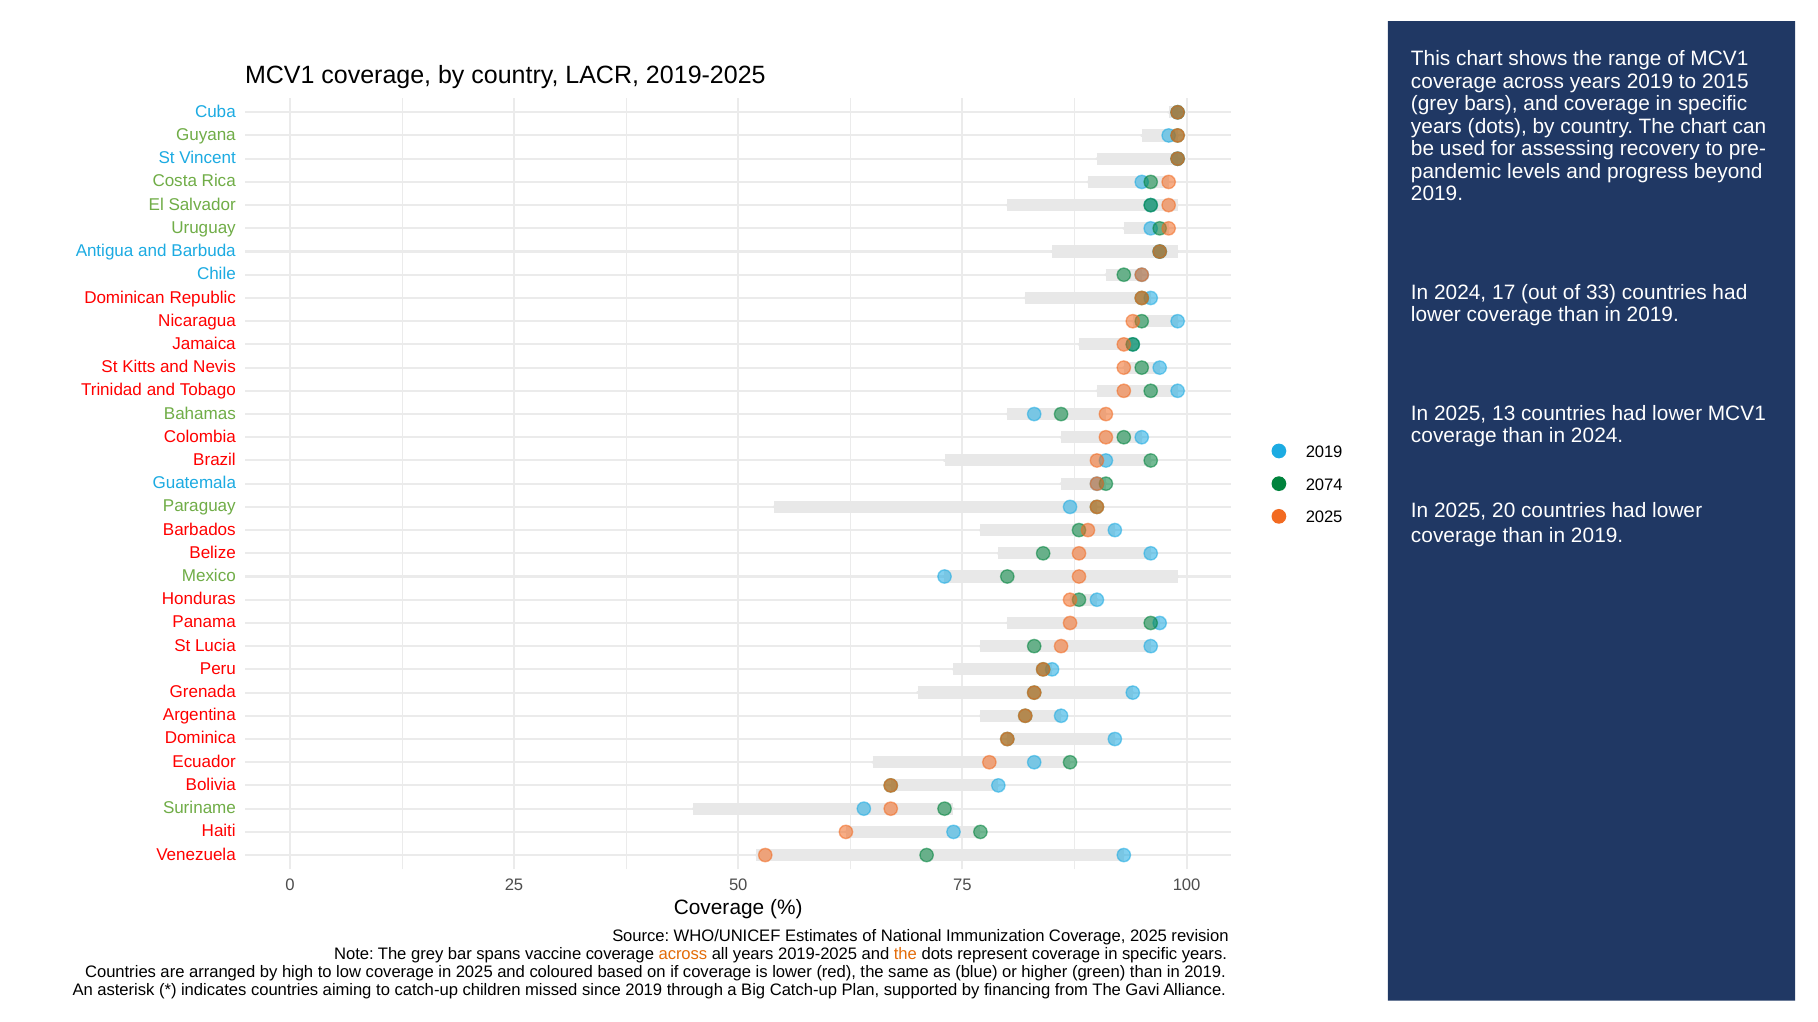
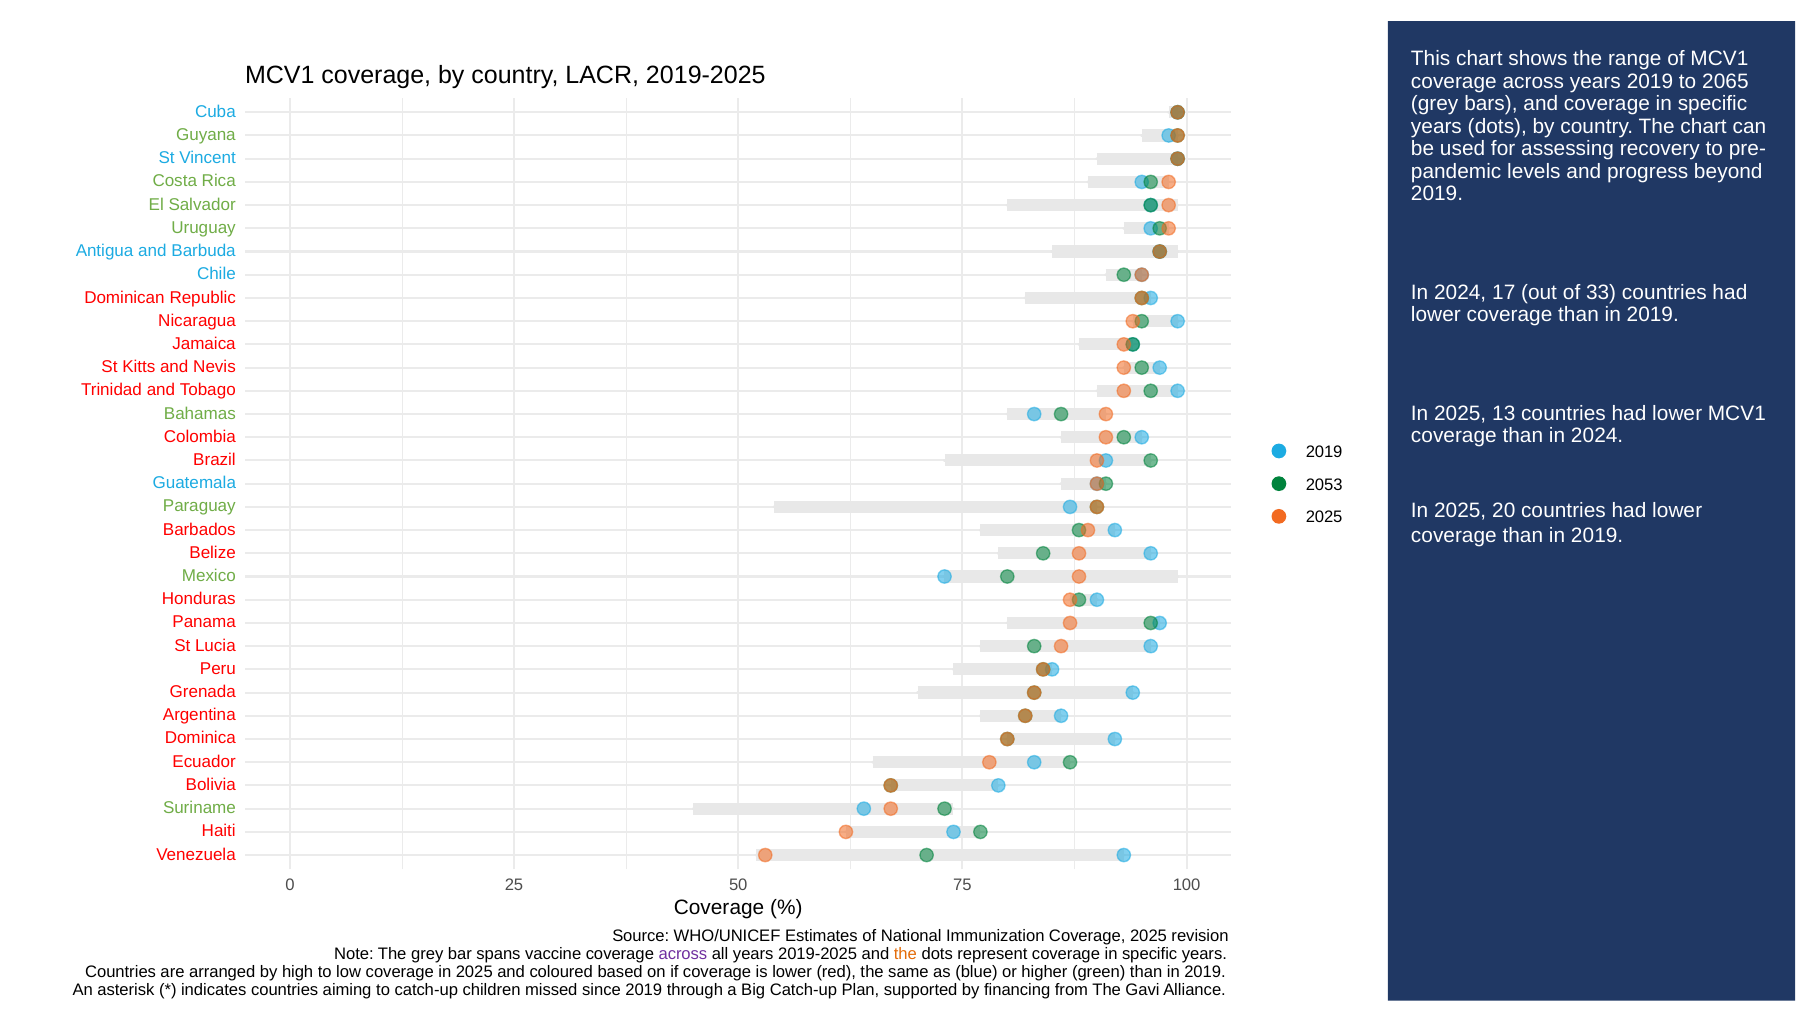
2015: 2015 -> 2065 (1725, 81)
2074: 2074 -> 2053 (1324, 485)
across colour: orange -> purple (683, 954)
